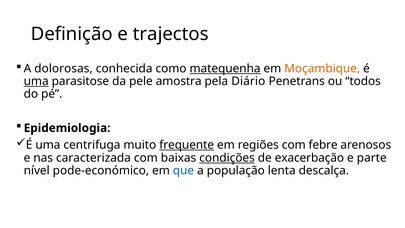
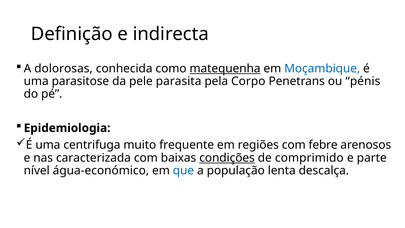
trajectos: trajectos -> indirecta (171, 34)
Moçambique colour: orange -> blue (322, 68)
uma underline: present -> none (36, 81)
amostra: amostra -> parasita (179, 81)
Diário: Diário -> Corpo (248, 81)
todos: todos -> pénis (363, 81)
frequente underline: present -> none (187, 145)
exacerbação: exacerbação -> comprimido (309, 158)
pode-económico: pode-económico -> água-económico (101, 170)
